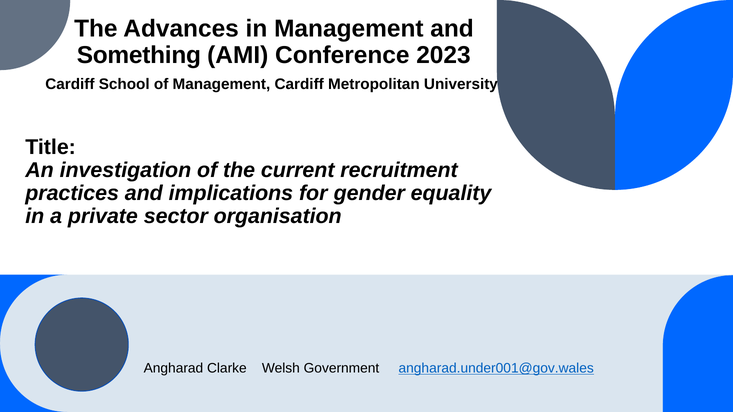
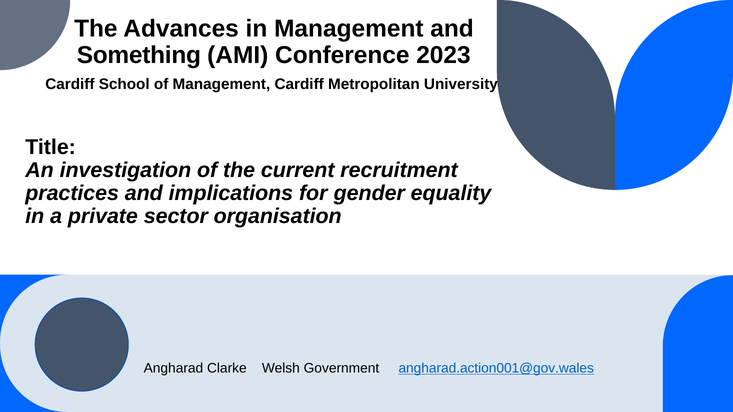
angharad.under001@gov.wales: angharad.under001@gov.wales -> angharad.action001@gov.wales (496, 369)
